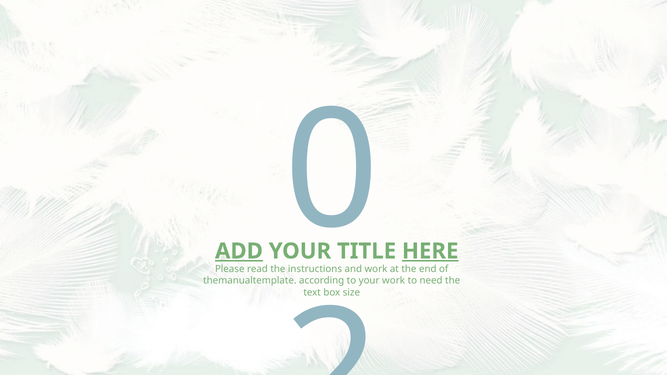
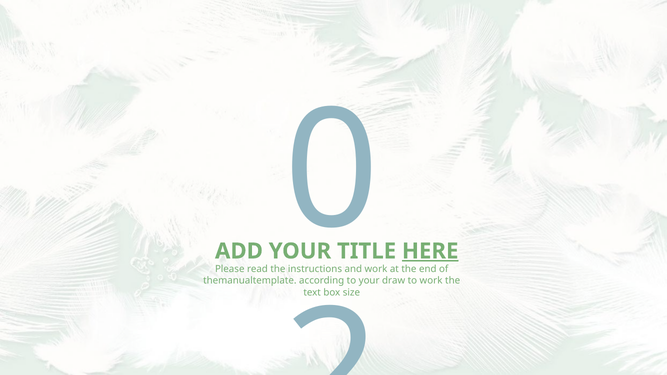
ADD underline: present -> none (239, 251)
work: work -> draw (394, 281)
to need: need -> work (431, 281)
